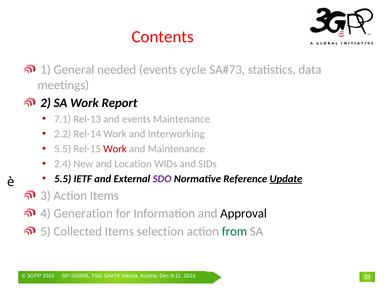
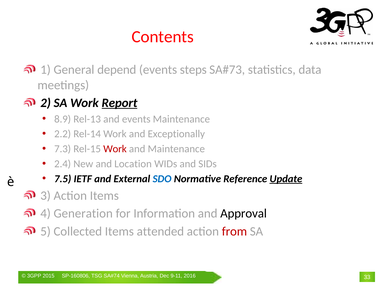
needed: needed -> depend (117, 70)
cycle: cycle -> steps (193, 70)
Report underline: none -> present (120, 103)
7.1: 7.1 -> 8.9 (63, 119)
Interworking: Interworking -> Exceptionally (176, 134)
5.5: 5.5 -> 7.3 (63, 149)
5.5: 5.5 -> 7.5 (63, 179)
SDO colour: purple -> blue (162, 179)
selection: selection -> attended (160, 231)
from colour: green -> red (234, 231)
